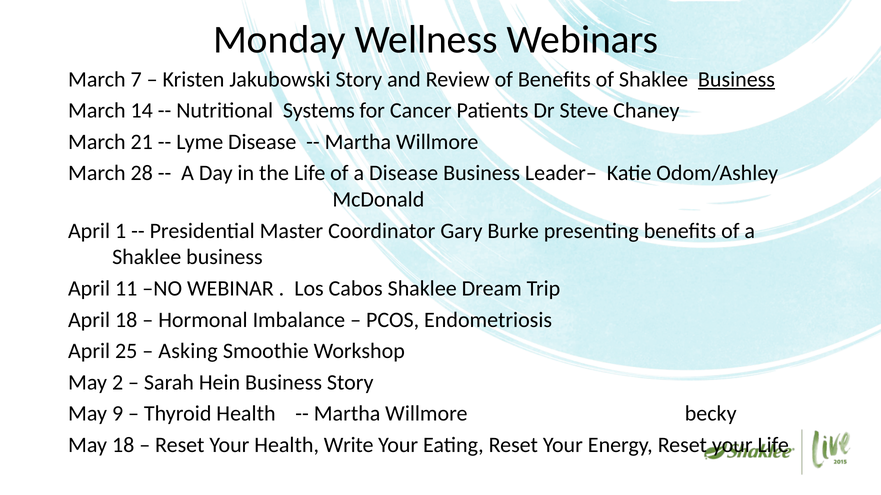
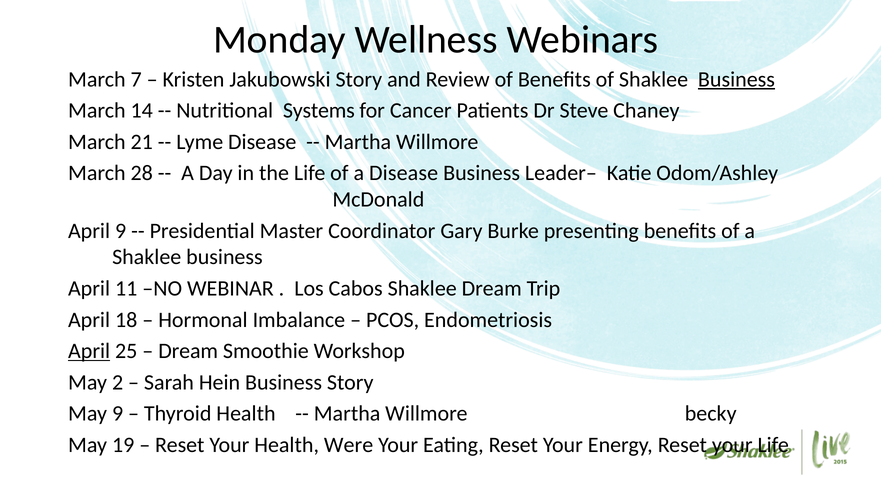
April 1: 1 -> 9 (121, 231)
April underline: none -> present (89, 351)
Asking: Asking -> Dream (188, 351)
May 18: 18 -> 19 (123, 445)
Write: Write -> Were (349, 445)
